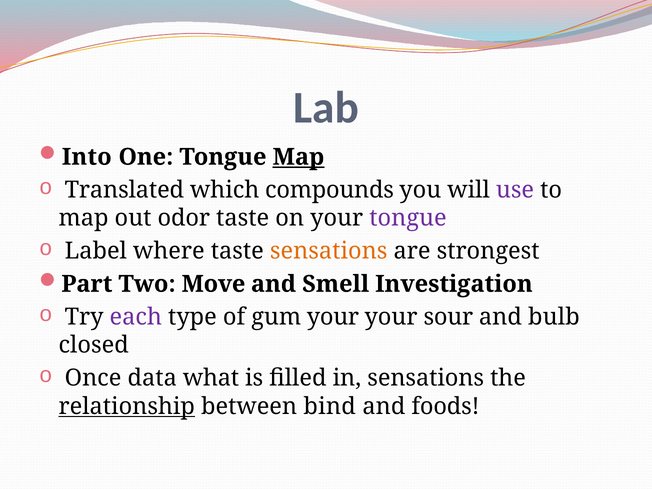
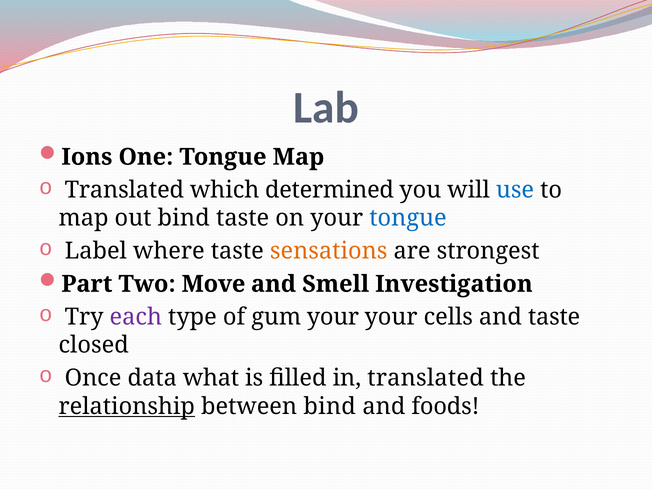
Into: Into -> Ions (87, 157)
Map underline: present -> none (298, 157)
compounds: compounds -> determined (329, 190)
use colour: purple -> blue (515, 190)
out odor: odor -> bind (184, 218)
tongue colour: purple -> blue (408, 218)
sour: sour -> cells (448, 317)
and bulb: bulb -> taste (554, 317)
in sensations: sensations -> translated (426, 378)
